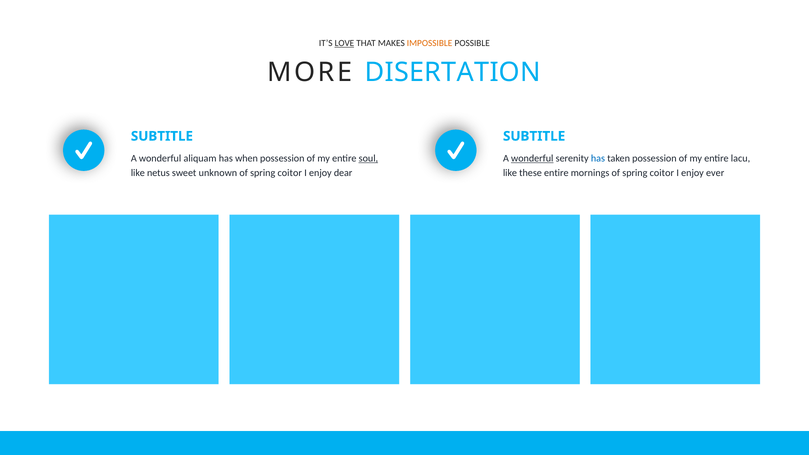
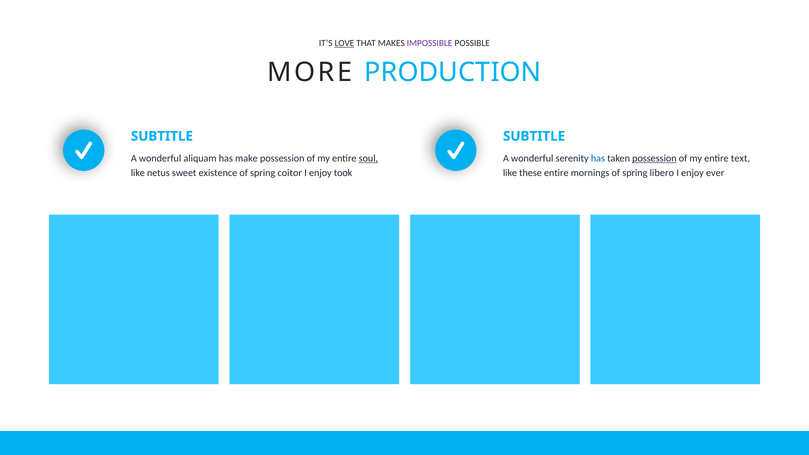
IMPOSSIBLE colour: orange -> purple (430, 43)
DISERTATION: DISERTATION -> PRODUCTION (453, 72)
when: when -> make (246, 158)
wonderful underline: present -> none (532, 158)
possession underline: none -> present (654, 158)
lacu: lacu -> text (740, 158)
unknown: unknown -> existence (218, 173)
dear: dear -> took (343, 173)
mornings of spring coitor: coitor -> libero (662, 173)
